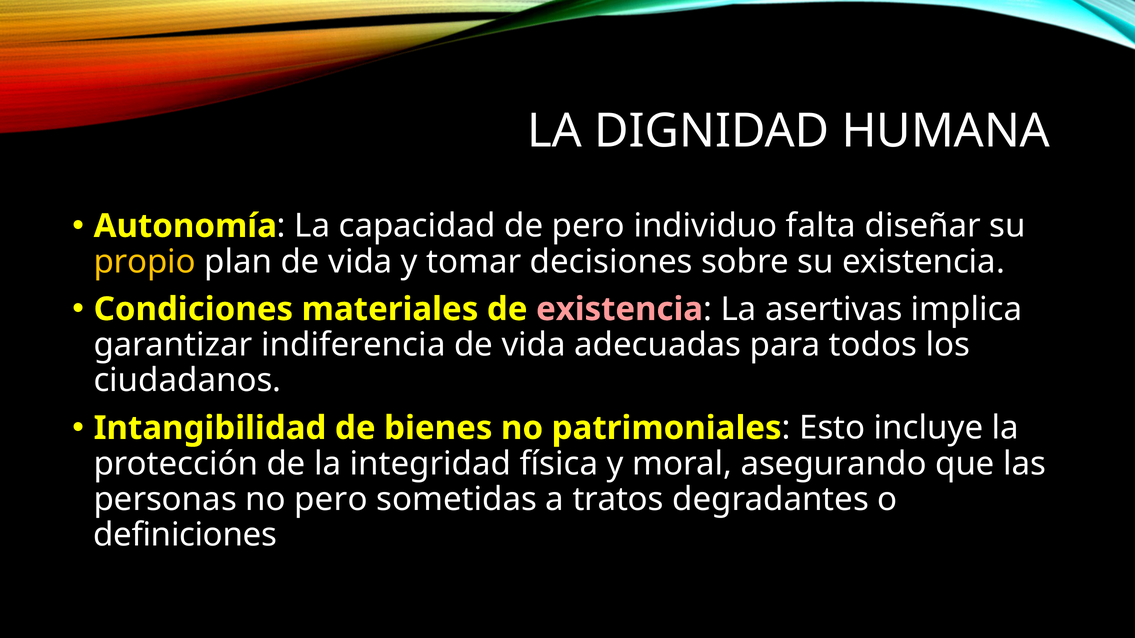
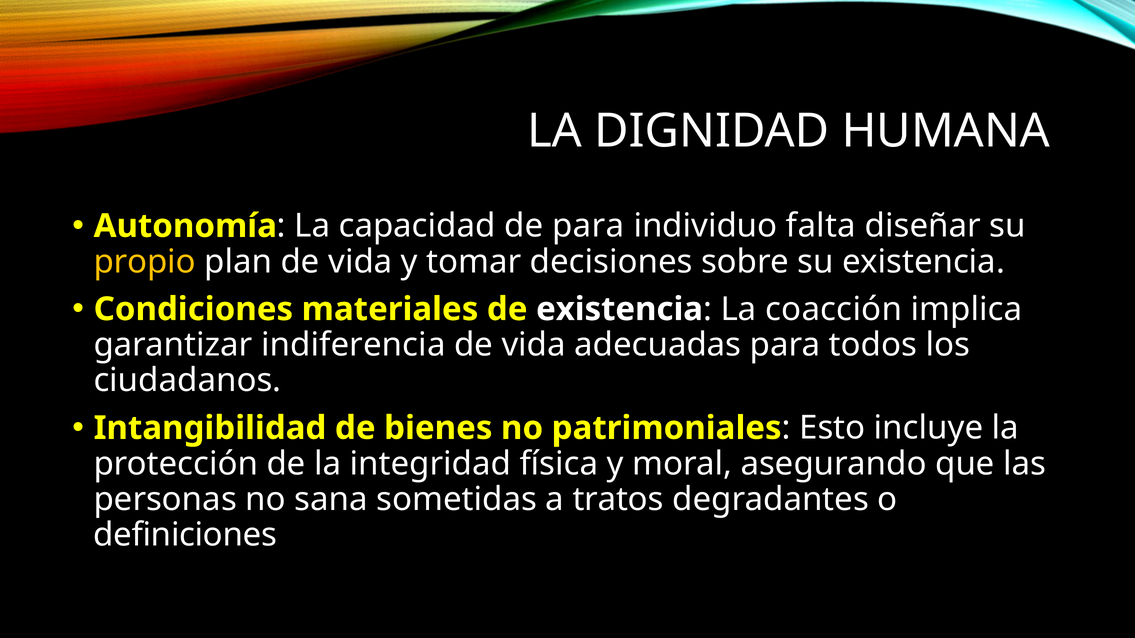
de pero: pero -> para (588, 226)
existencia colour: pink -> white (620, 309)
asertivas: asertivas -> coacción (834, 309)
no pero: pero -> sana (331, 500)
